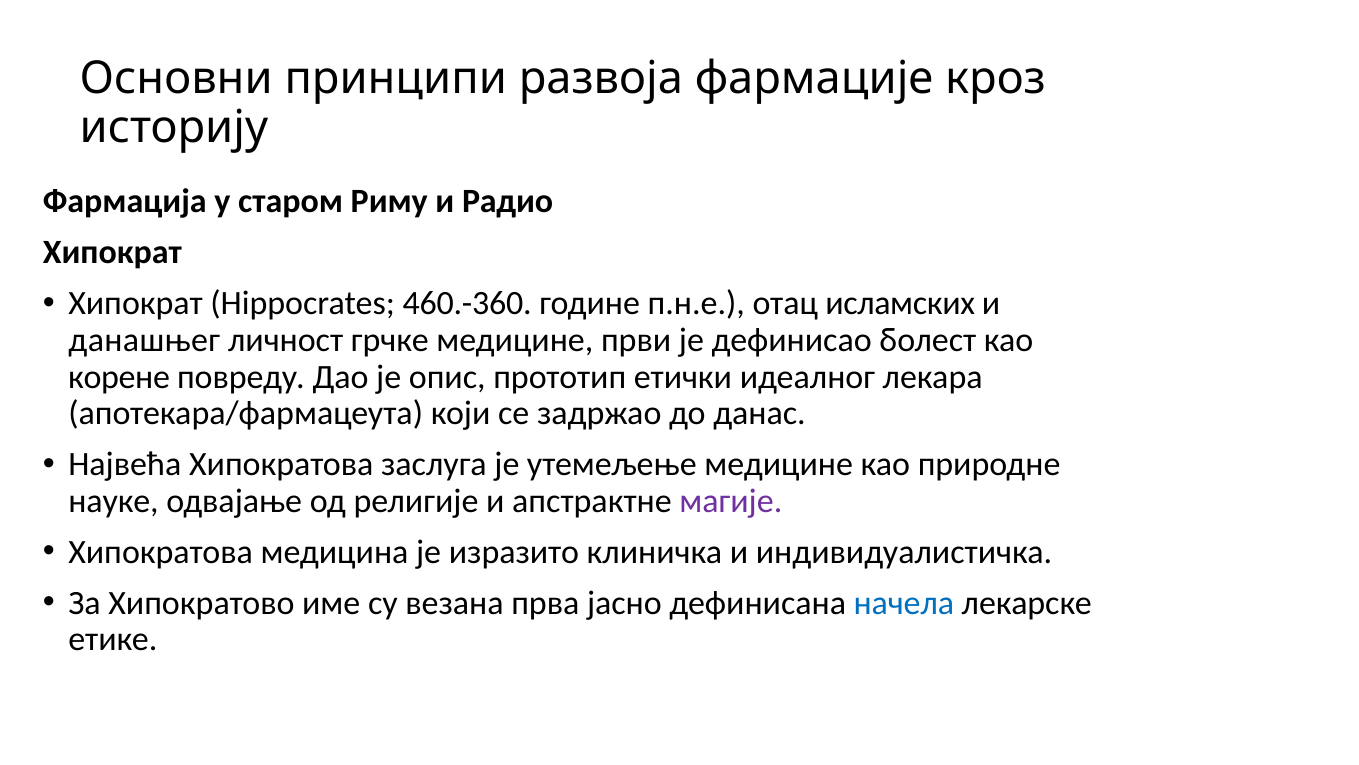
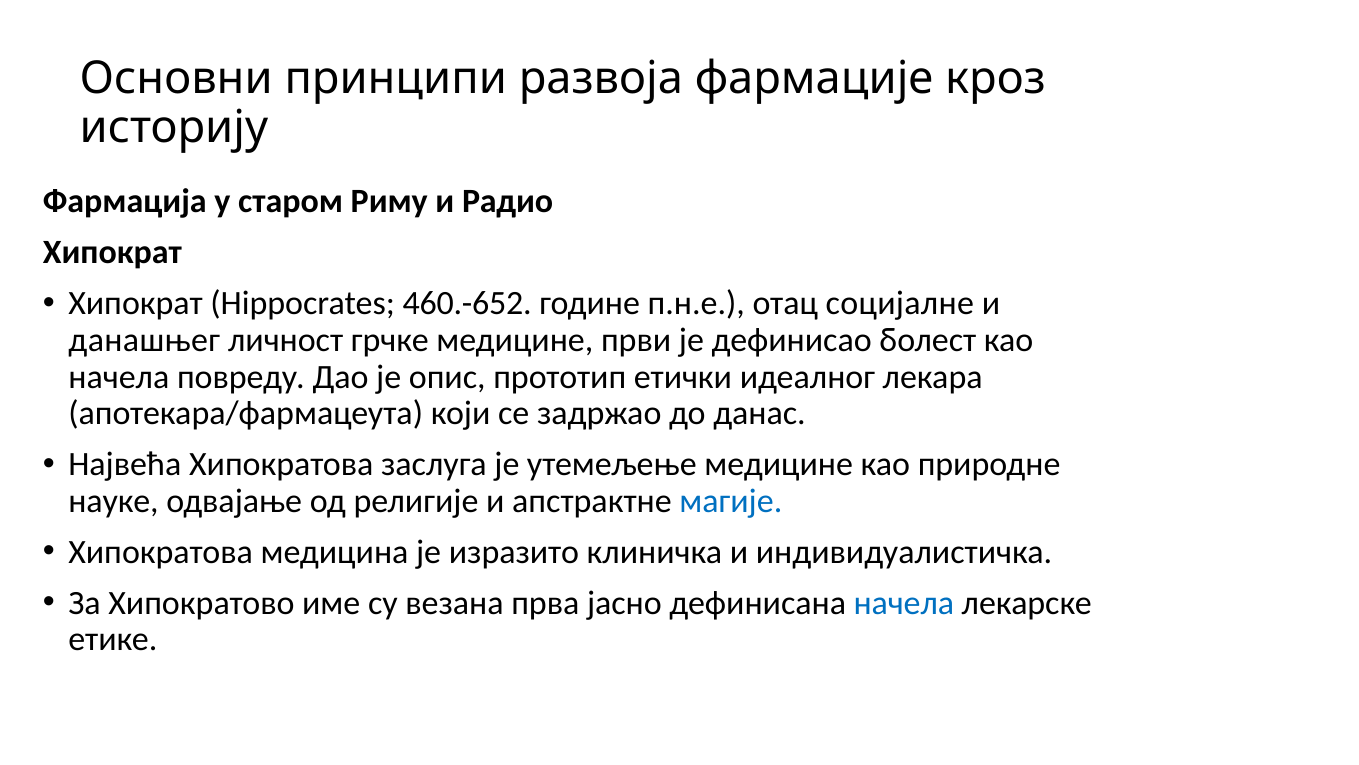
460.-360: 460.-360 -> 460.-652 (467, 303)
исламских: исламских -> социјалне (900, 303)
корене: корене -> начела (119, 377)
магије colour: purple -> blue (731, 501)
